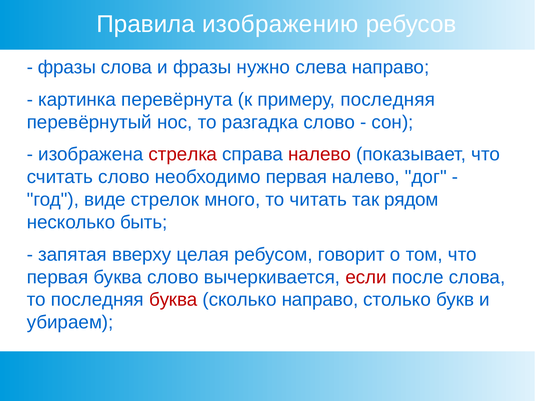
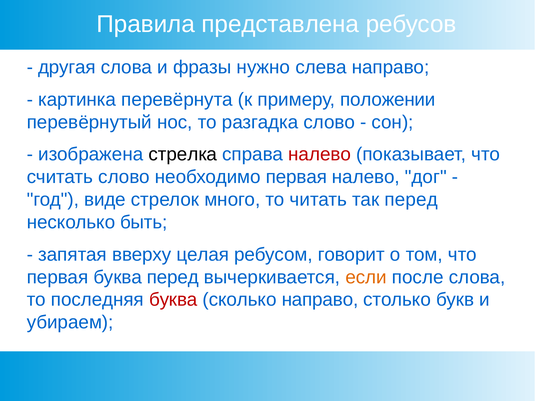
изображению: изображению -> представлена (280, 24)
фразы: фразы -> другая (67, 67)
примеру последняя: последняя -> положении (388, 100)
стрелка colour: red -> black (183, 154)
так рядом: рядом -> перед (411, 200)
буква слово: слово -> перед (173, 277)
если colour: red -> orange (366, 277)
